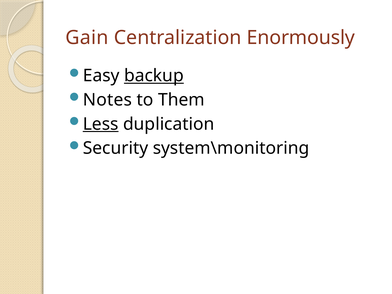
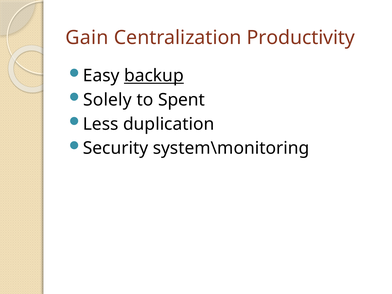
Enormously: Enormously -> Productivity (301, 38)
Notes: Notes -> Solely (107, 100)
Them: Them -> Spent (181, 100)
Less underline: present -> none (101, 124)
